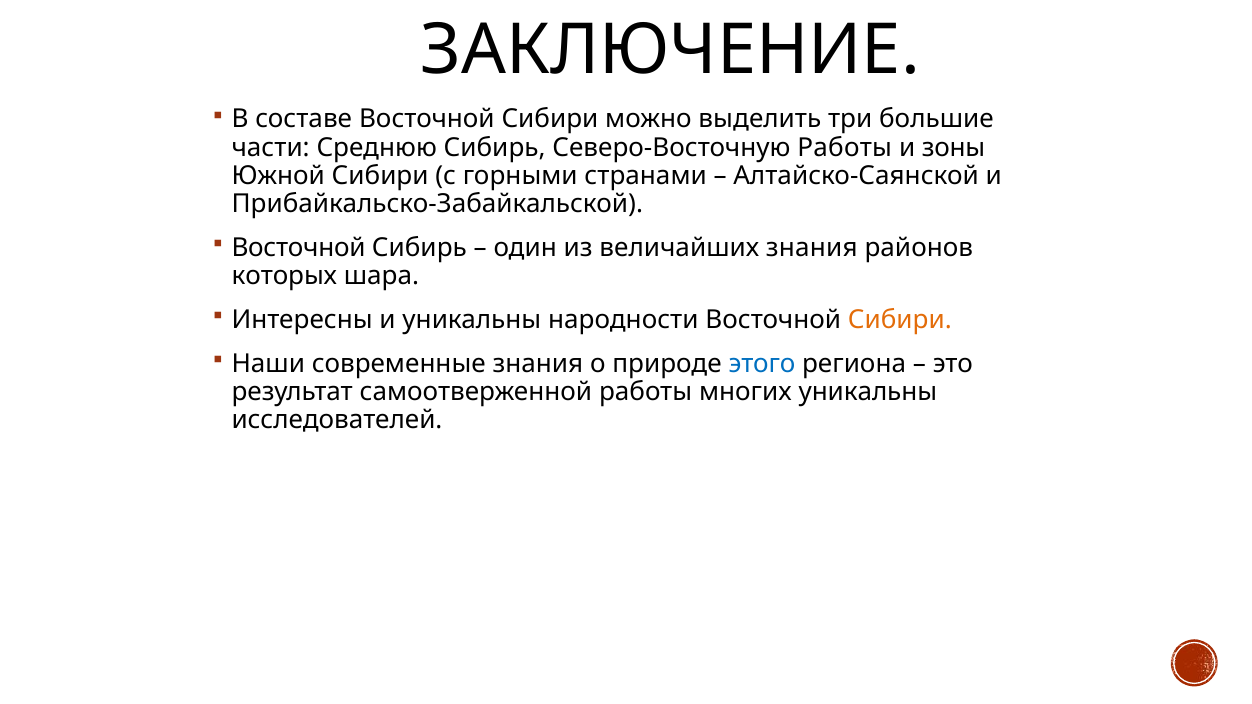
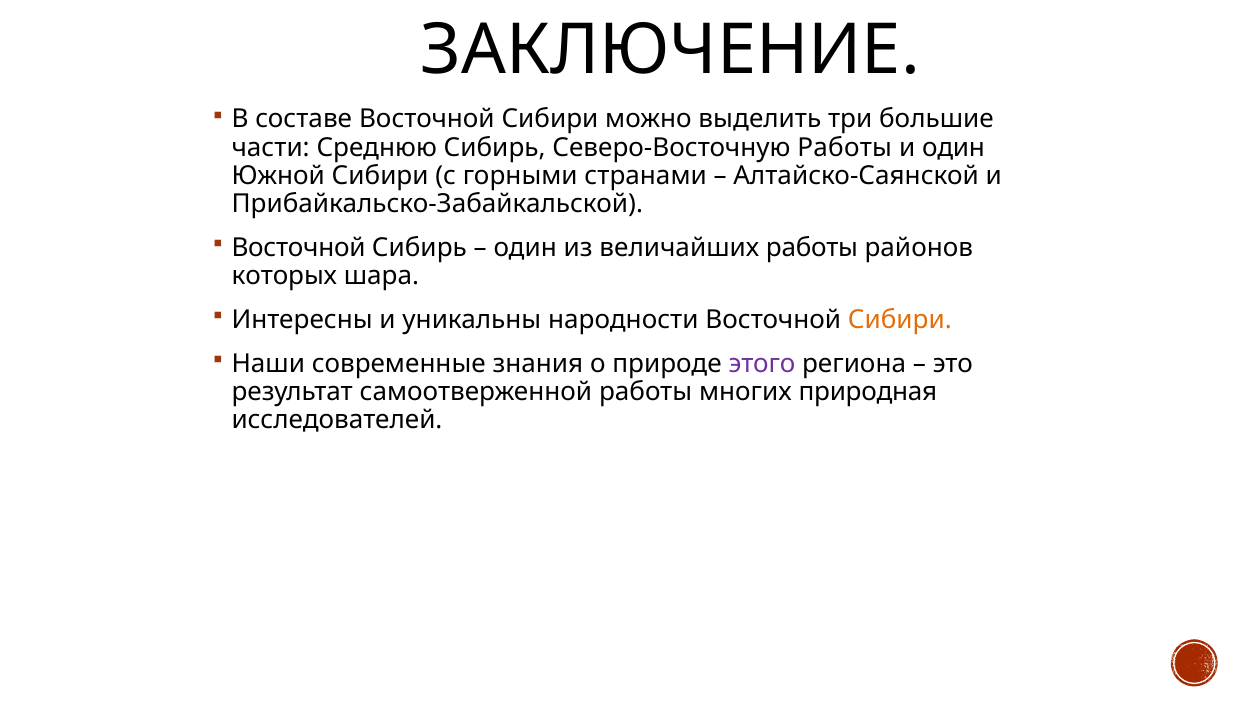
и зоны: зоны -> один (953, 148)
величайших знания: знания -> работы (812, 248)
этого colour: blue -> purple (762, 364)
многих уникальны: уникальны -> природная (868, 392)
